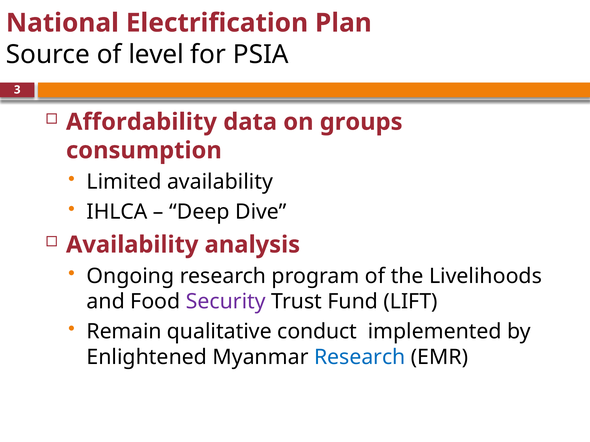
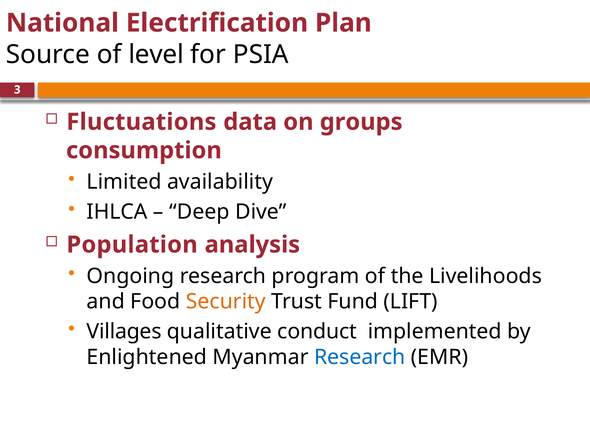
Affordability: Affordability -> Fluctuations (141, 122)
Availability: Availability -> Population (132, 245)
Security colour: purple -> orange (226, 302)
Remain: Remain -> Villages (124, 332)
